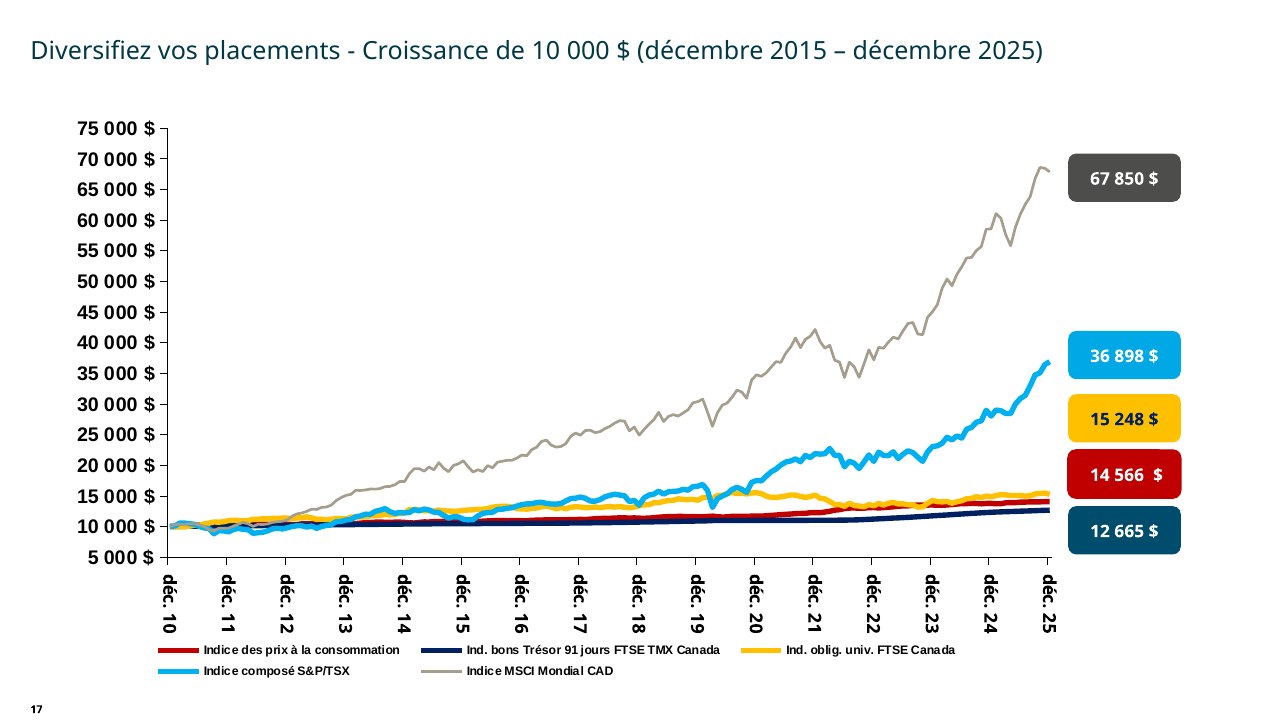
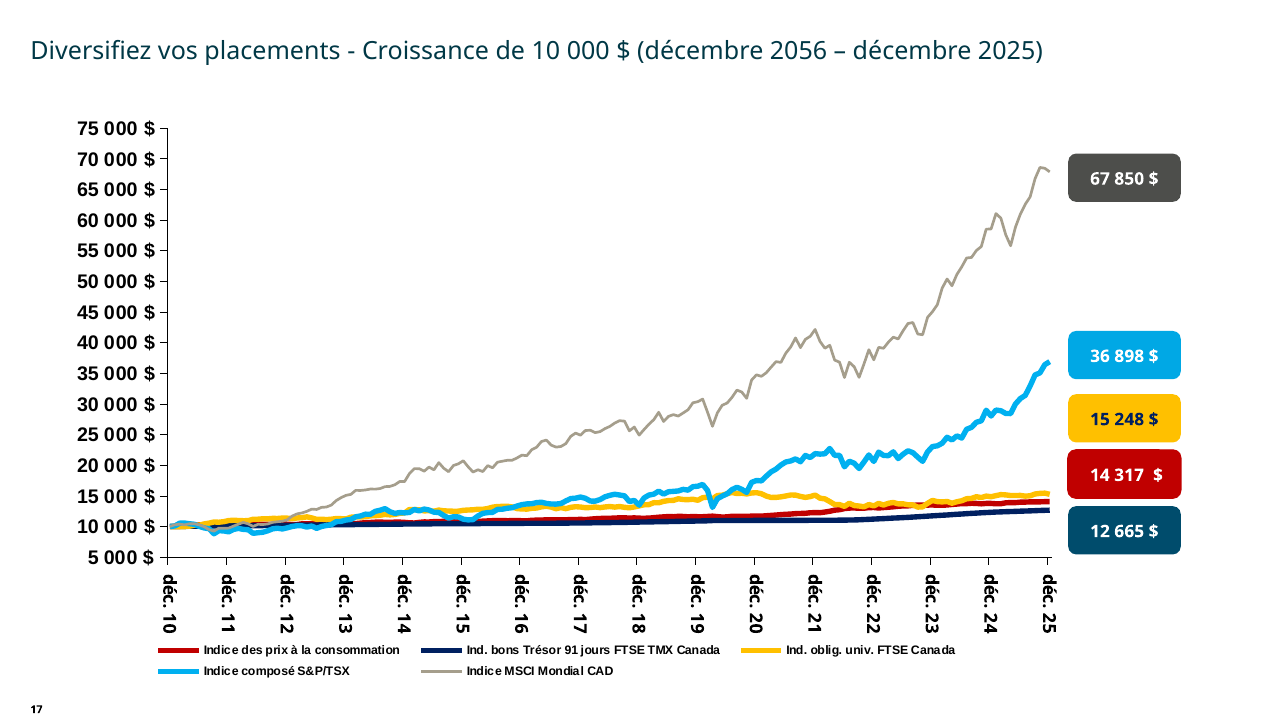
2015: 2015 -> 2056 (799, 51)
566: 566 -> 317 (1129, 475)
